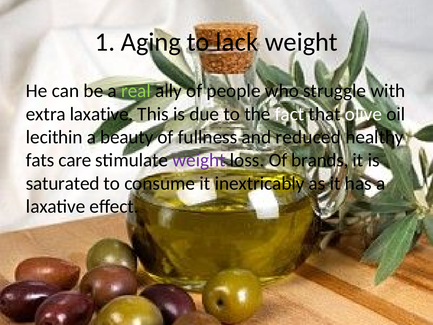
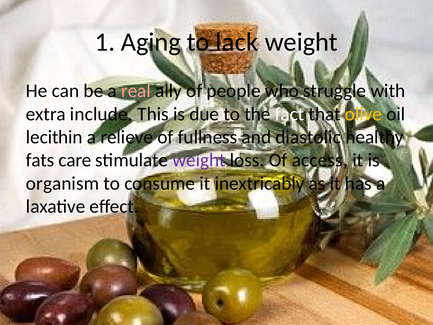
real colour: light green -> pink (136, 91)
extra laxative: laxative -> include (101, 114)
olive colour: white -> yellow (363, 114)
beauty: beauty -> relieve (127, 137)
reduced: reduced -> diastolic (308, 137)
brands: brands -> access (320, 160)
saturated: saturated -> organism (63, 183)
